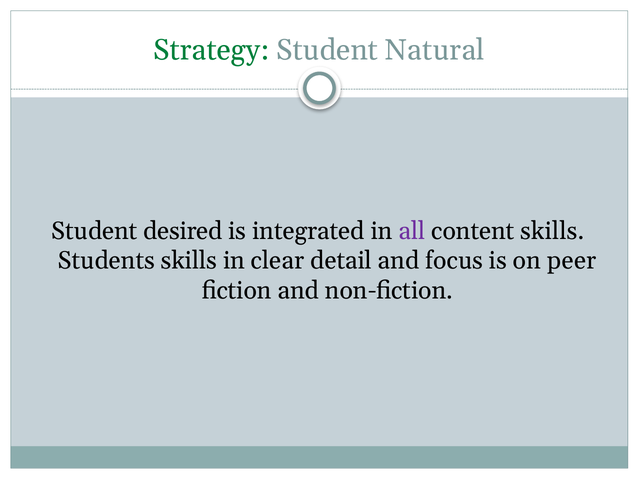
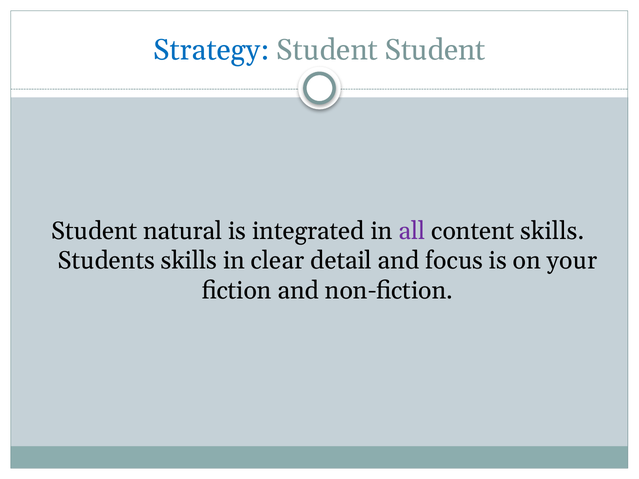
Strategy colour: green -> blue (211, 50)
Natural: Natural -> Student (435, 50)
desired: desired -> natural (183, 231)
peer: peer -> your (572, 261)
